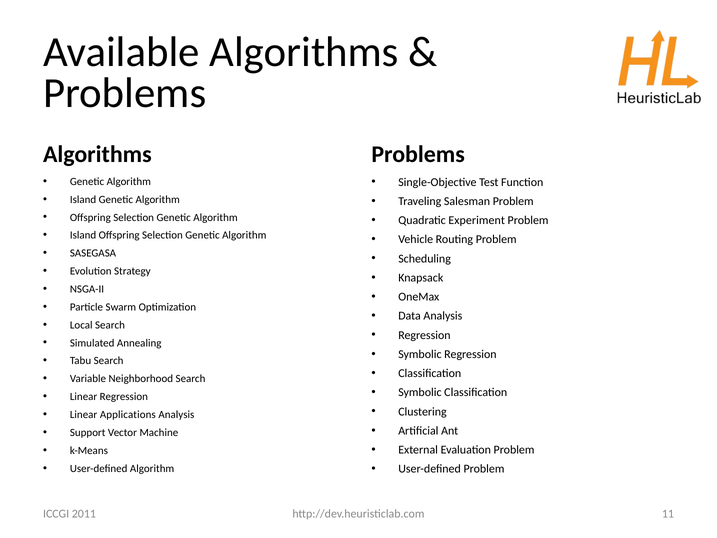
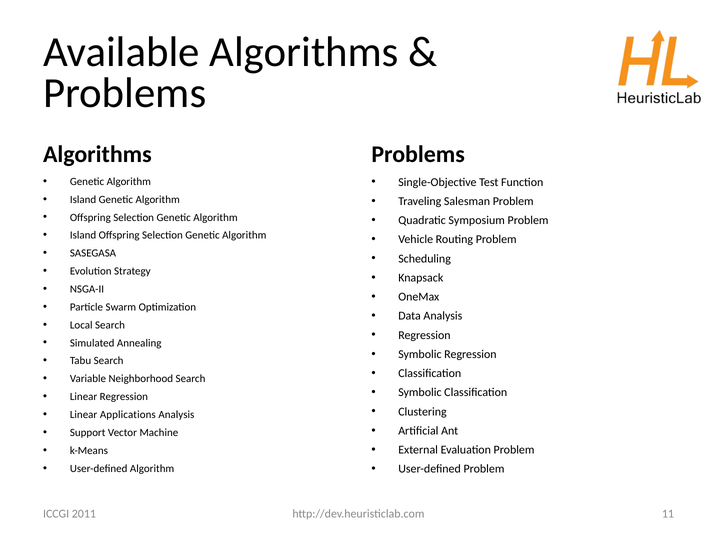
Experiment: Experiment -> Symposium (477, 220)
